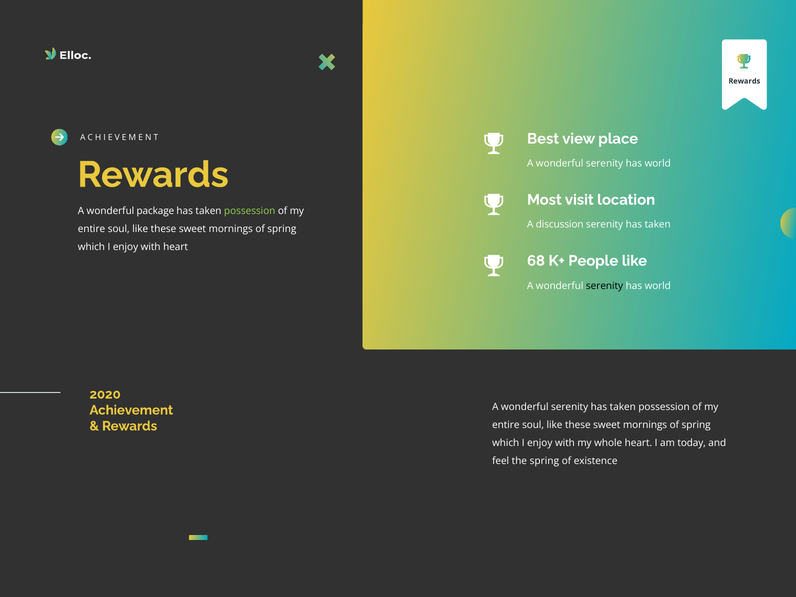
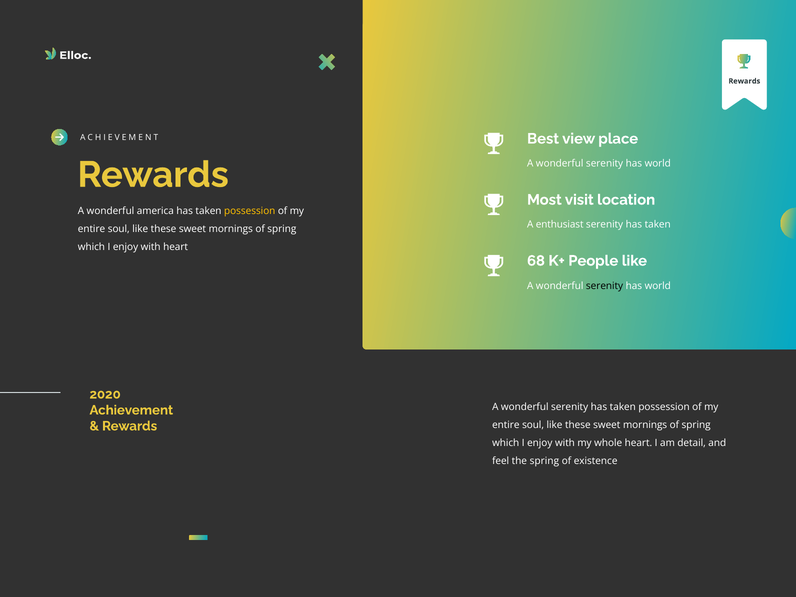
package: package -> america (155, 211)
possession colour: light green -> yellow (250, 211)
discussion: discussion -> enthusiast (560, 225)
today: today -> detail (692, 443)
